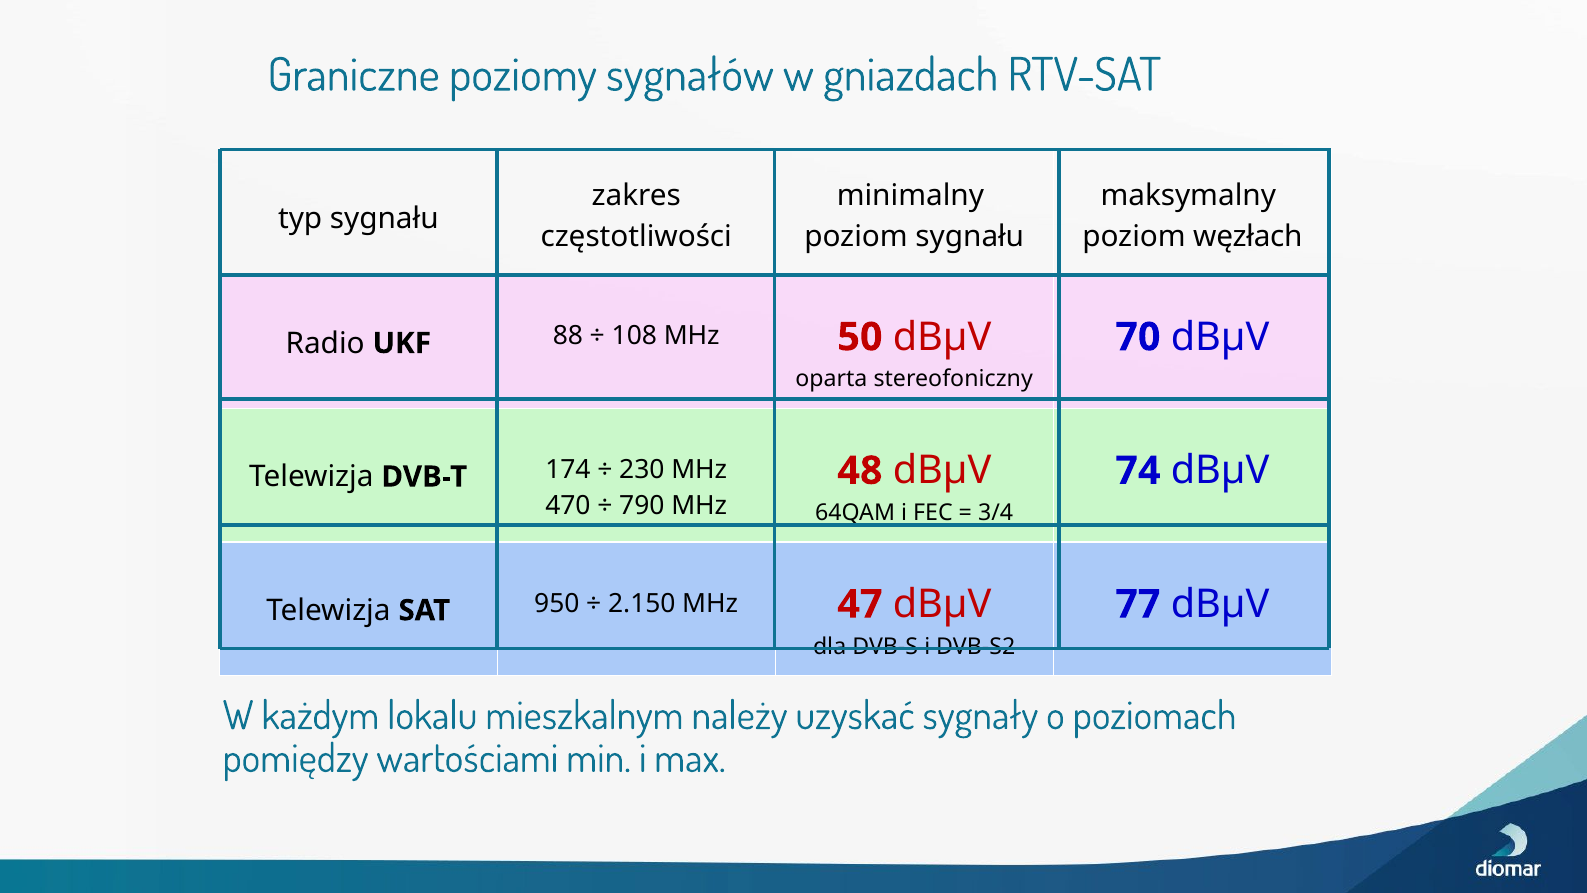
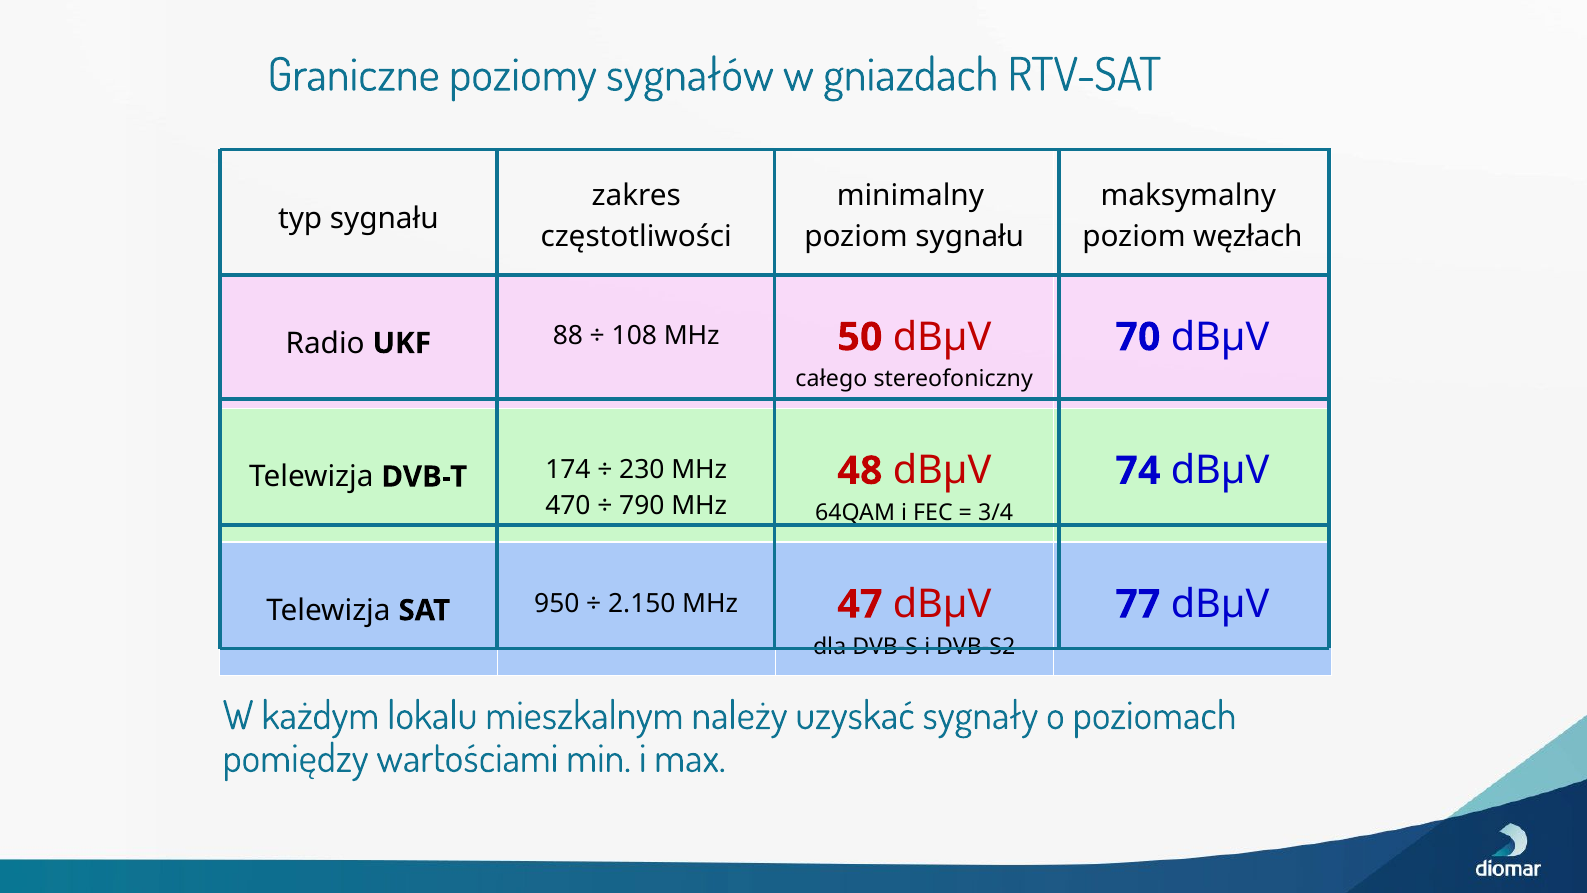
oparta: oparta -> całego (831, 379)
